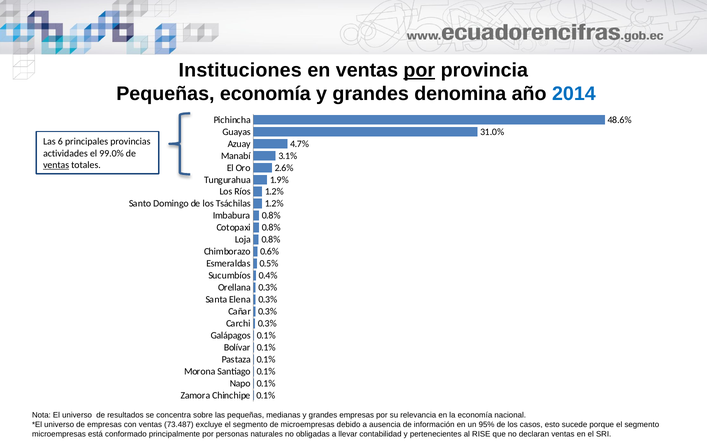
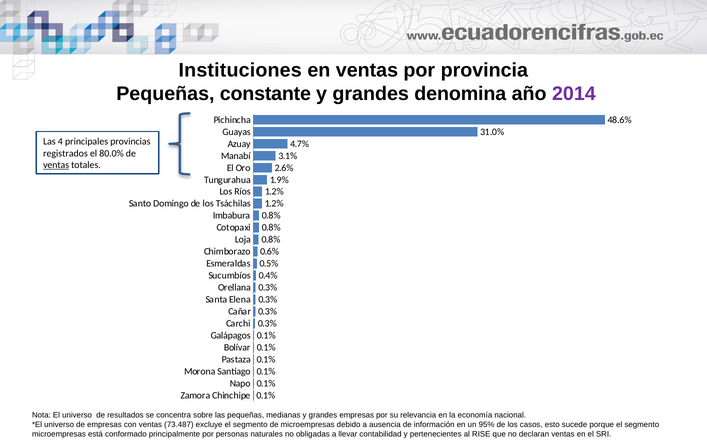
por underline: present -> none (419, 70)
Pequeñas economía: economía -> constante (265, 94)
2014 colour: blue -> purple (574, 94)
6: 6 -> 4 (60, 142)
actividades: actividades -> registrados (65, 153)
99.0%: 99.0% -> 80.0% (112, 153)
